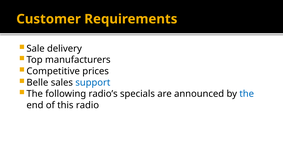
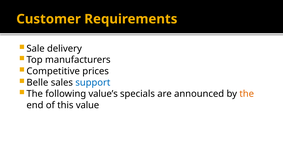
radio’s: radio’s -> value’s (103, 94)
the colour: blue -> orange (247, 94)
radio: radio -> value (88, 105)
